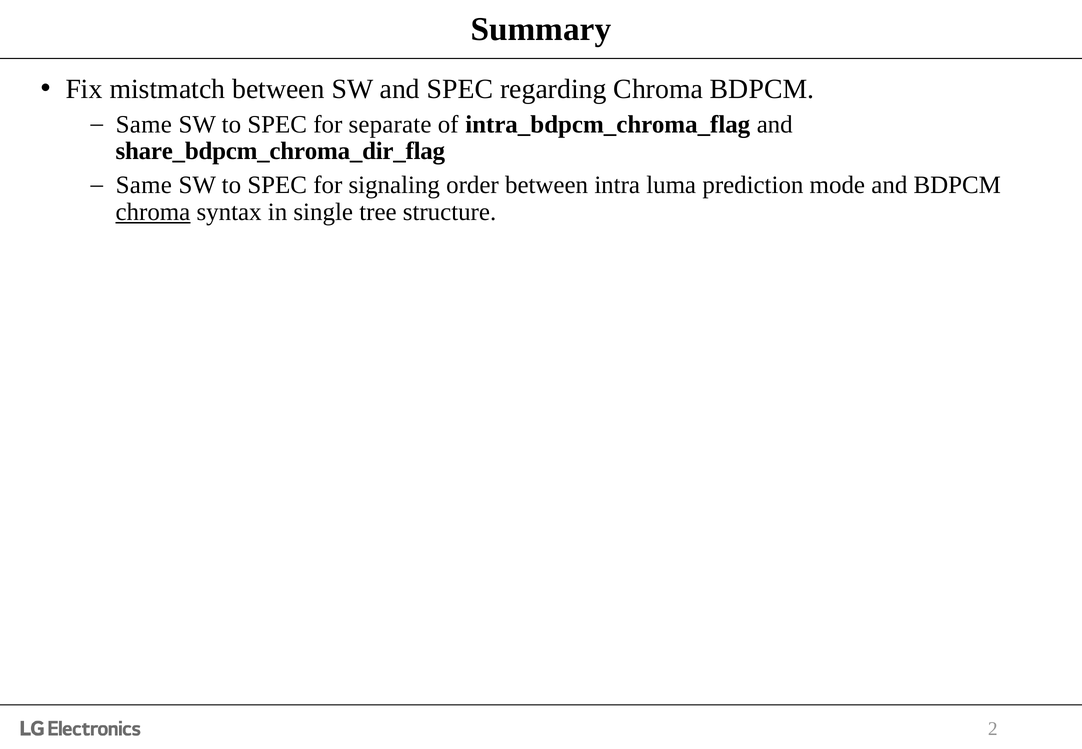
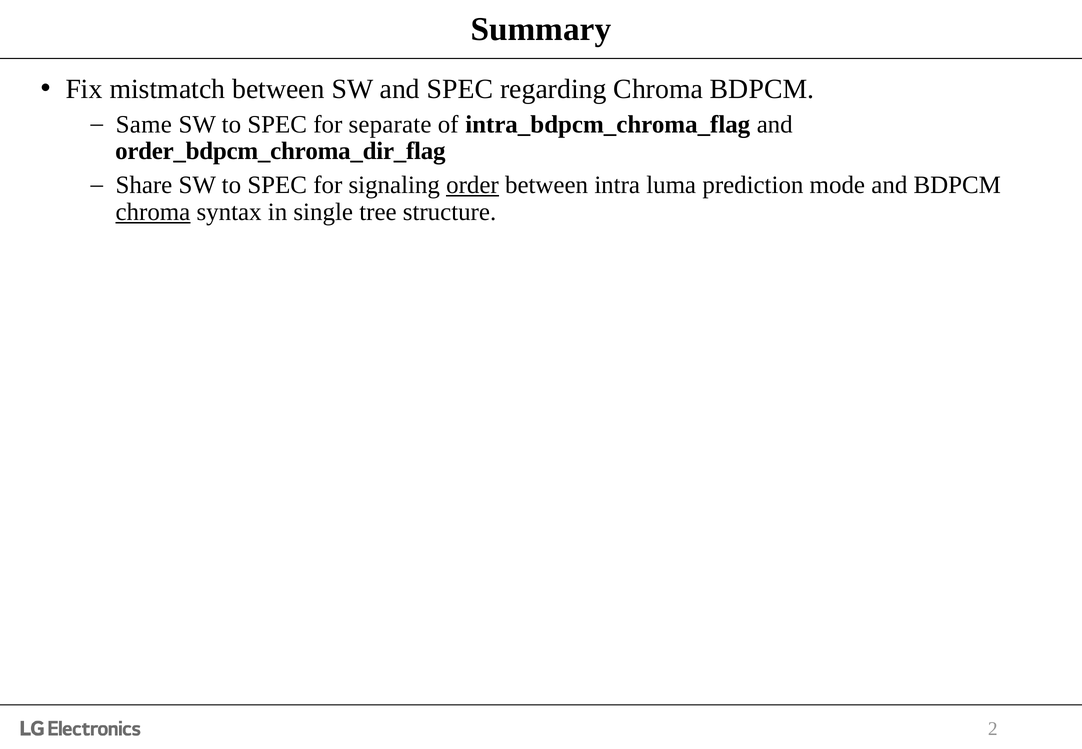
share_bdpcm_chroma_dir_flag: share_bdpcm_chroma_dir_flag -> order_bdpcm_chroma_dir_flag (280, 151)
Same: Same -> Share (144, 185)
order underline: none -> present (473, 185)
